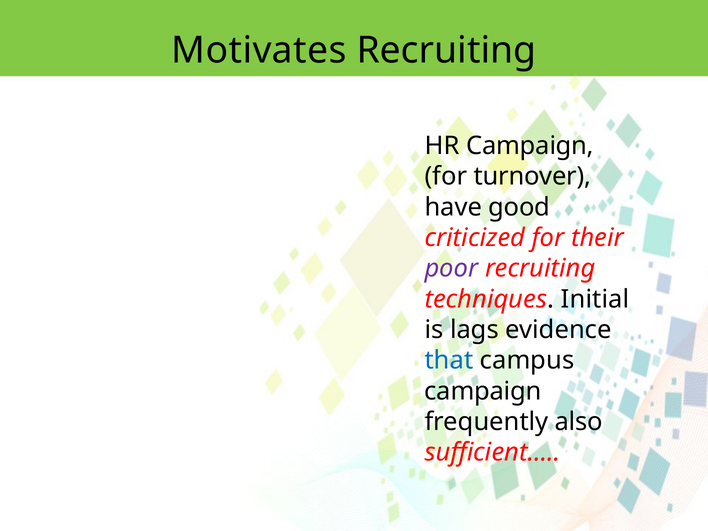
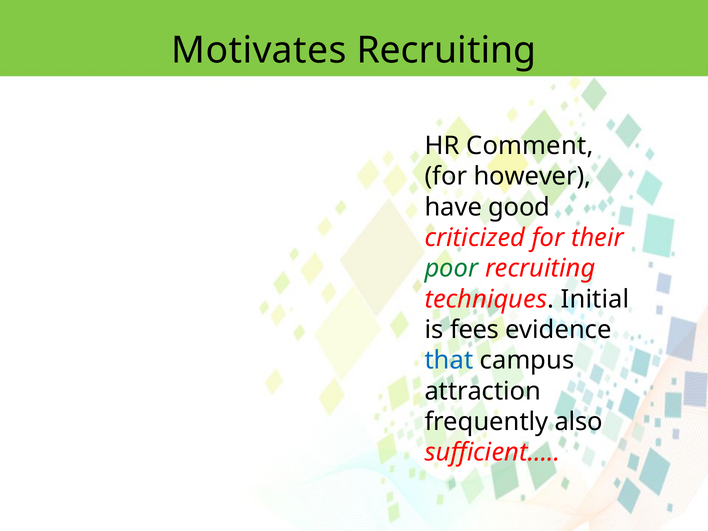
HR Campaign: Campaign -> Comment (530, 146)
turnover: turnover -> however (532, 177)
poor colour: purple -> green (452, 269)
lags: lags -> fees (475, 330)
campaign: campaign -> attraction (483, 391)
